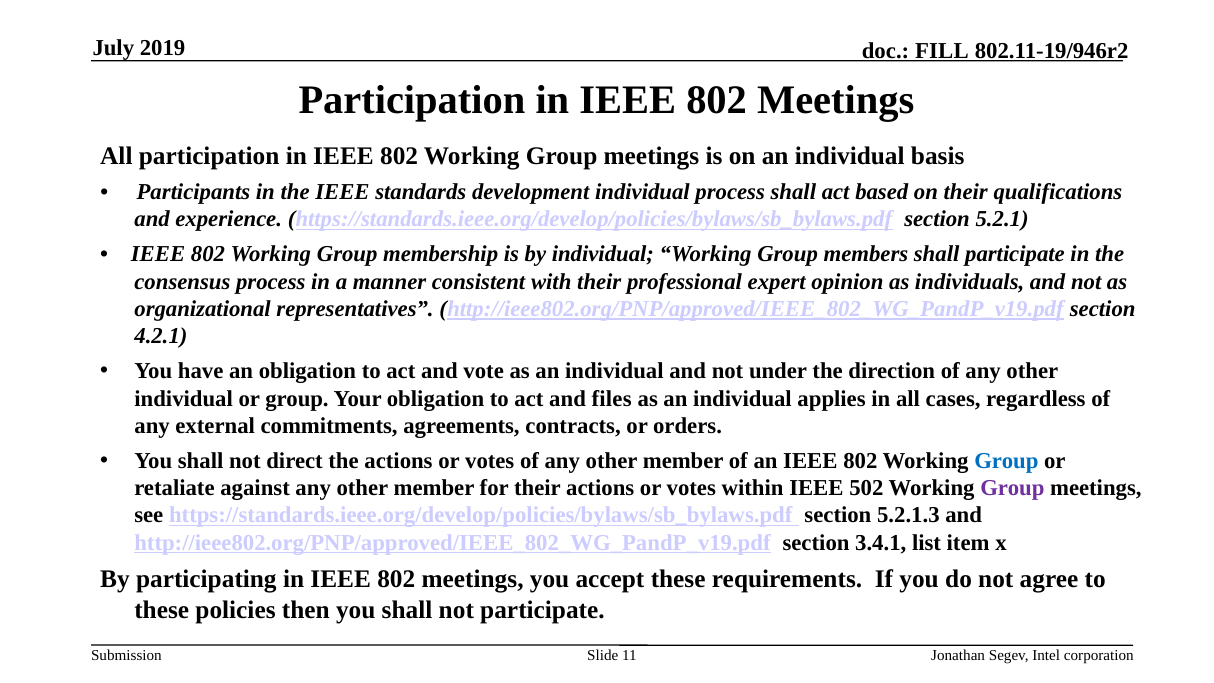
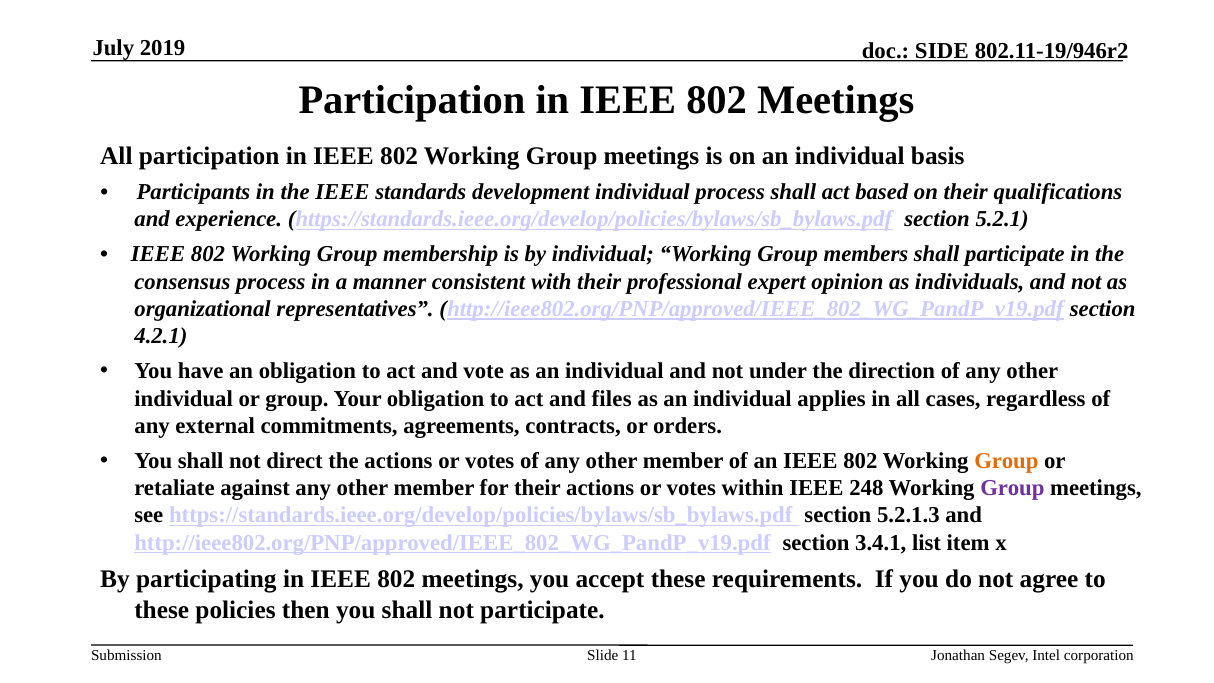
FILL: FILL -> SIDE (942, 51)
Group colour: blue -> orange (1006, 461)
502: 502 -> 248 (866, 488)
